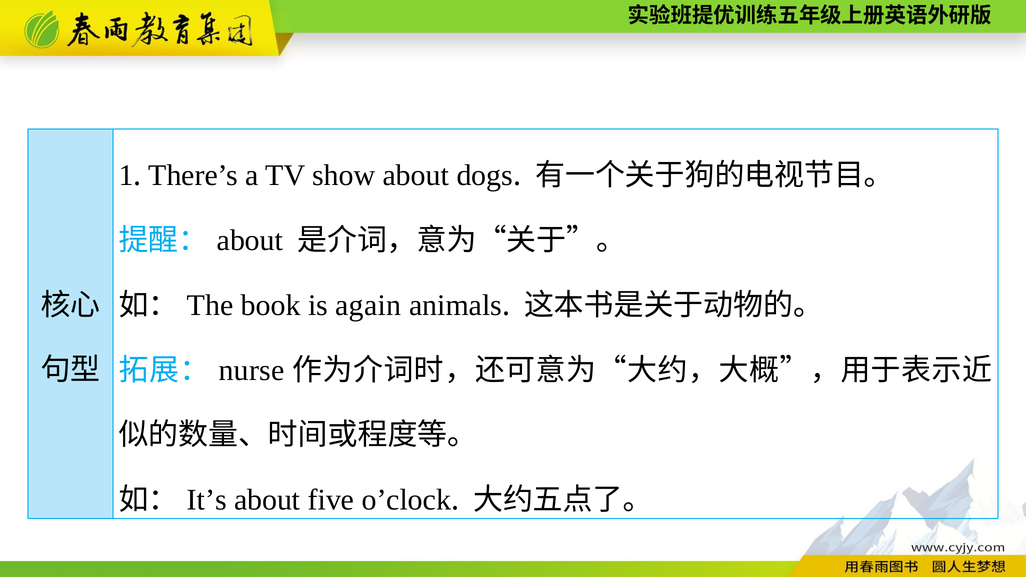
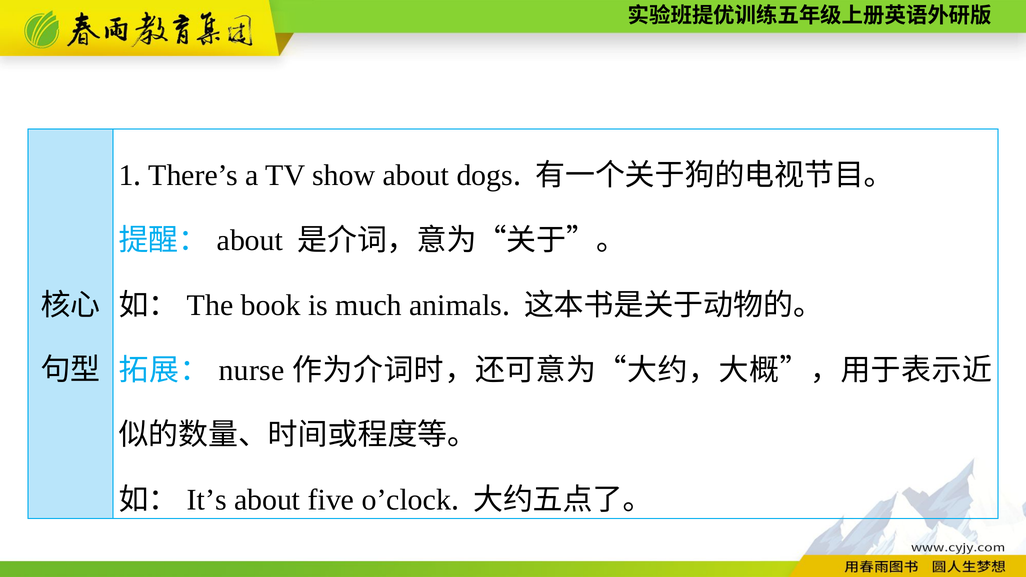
again: again -> much (369, 305)
